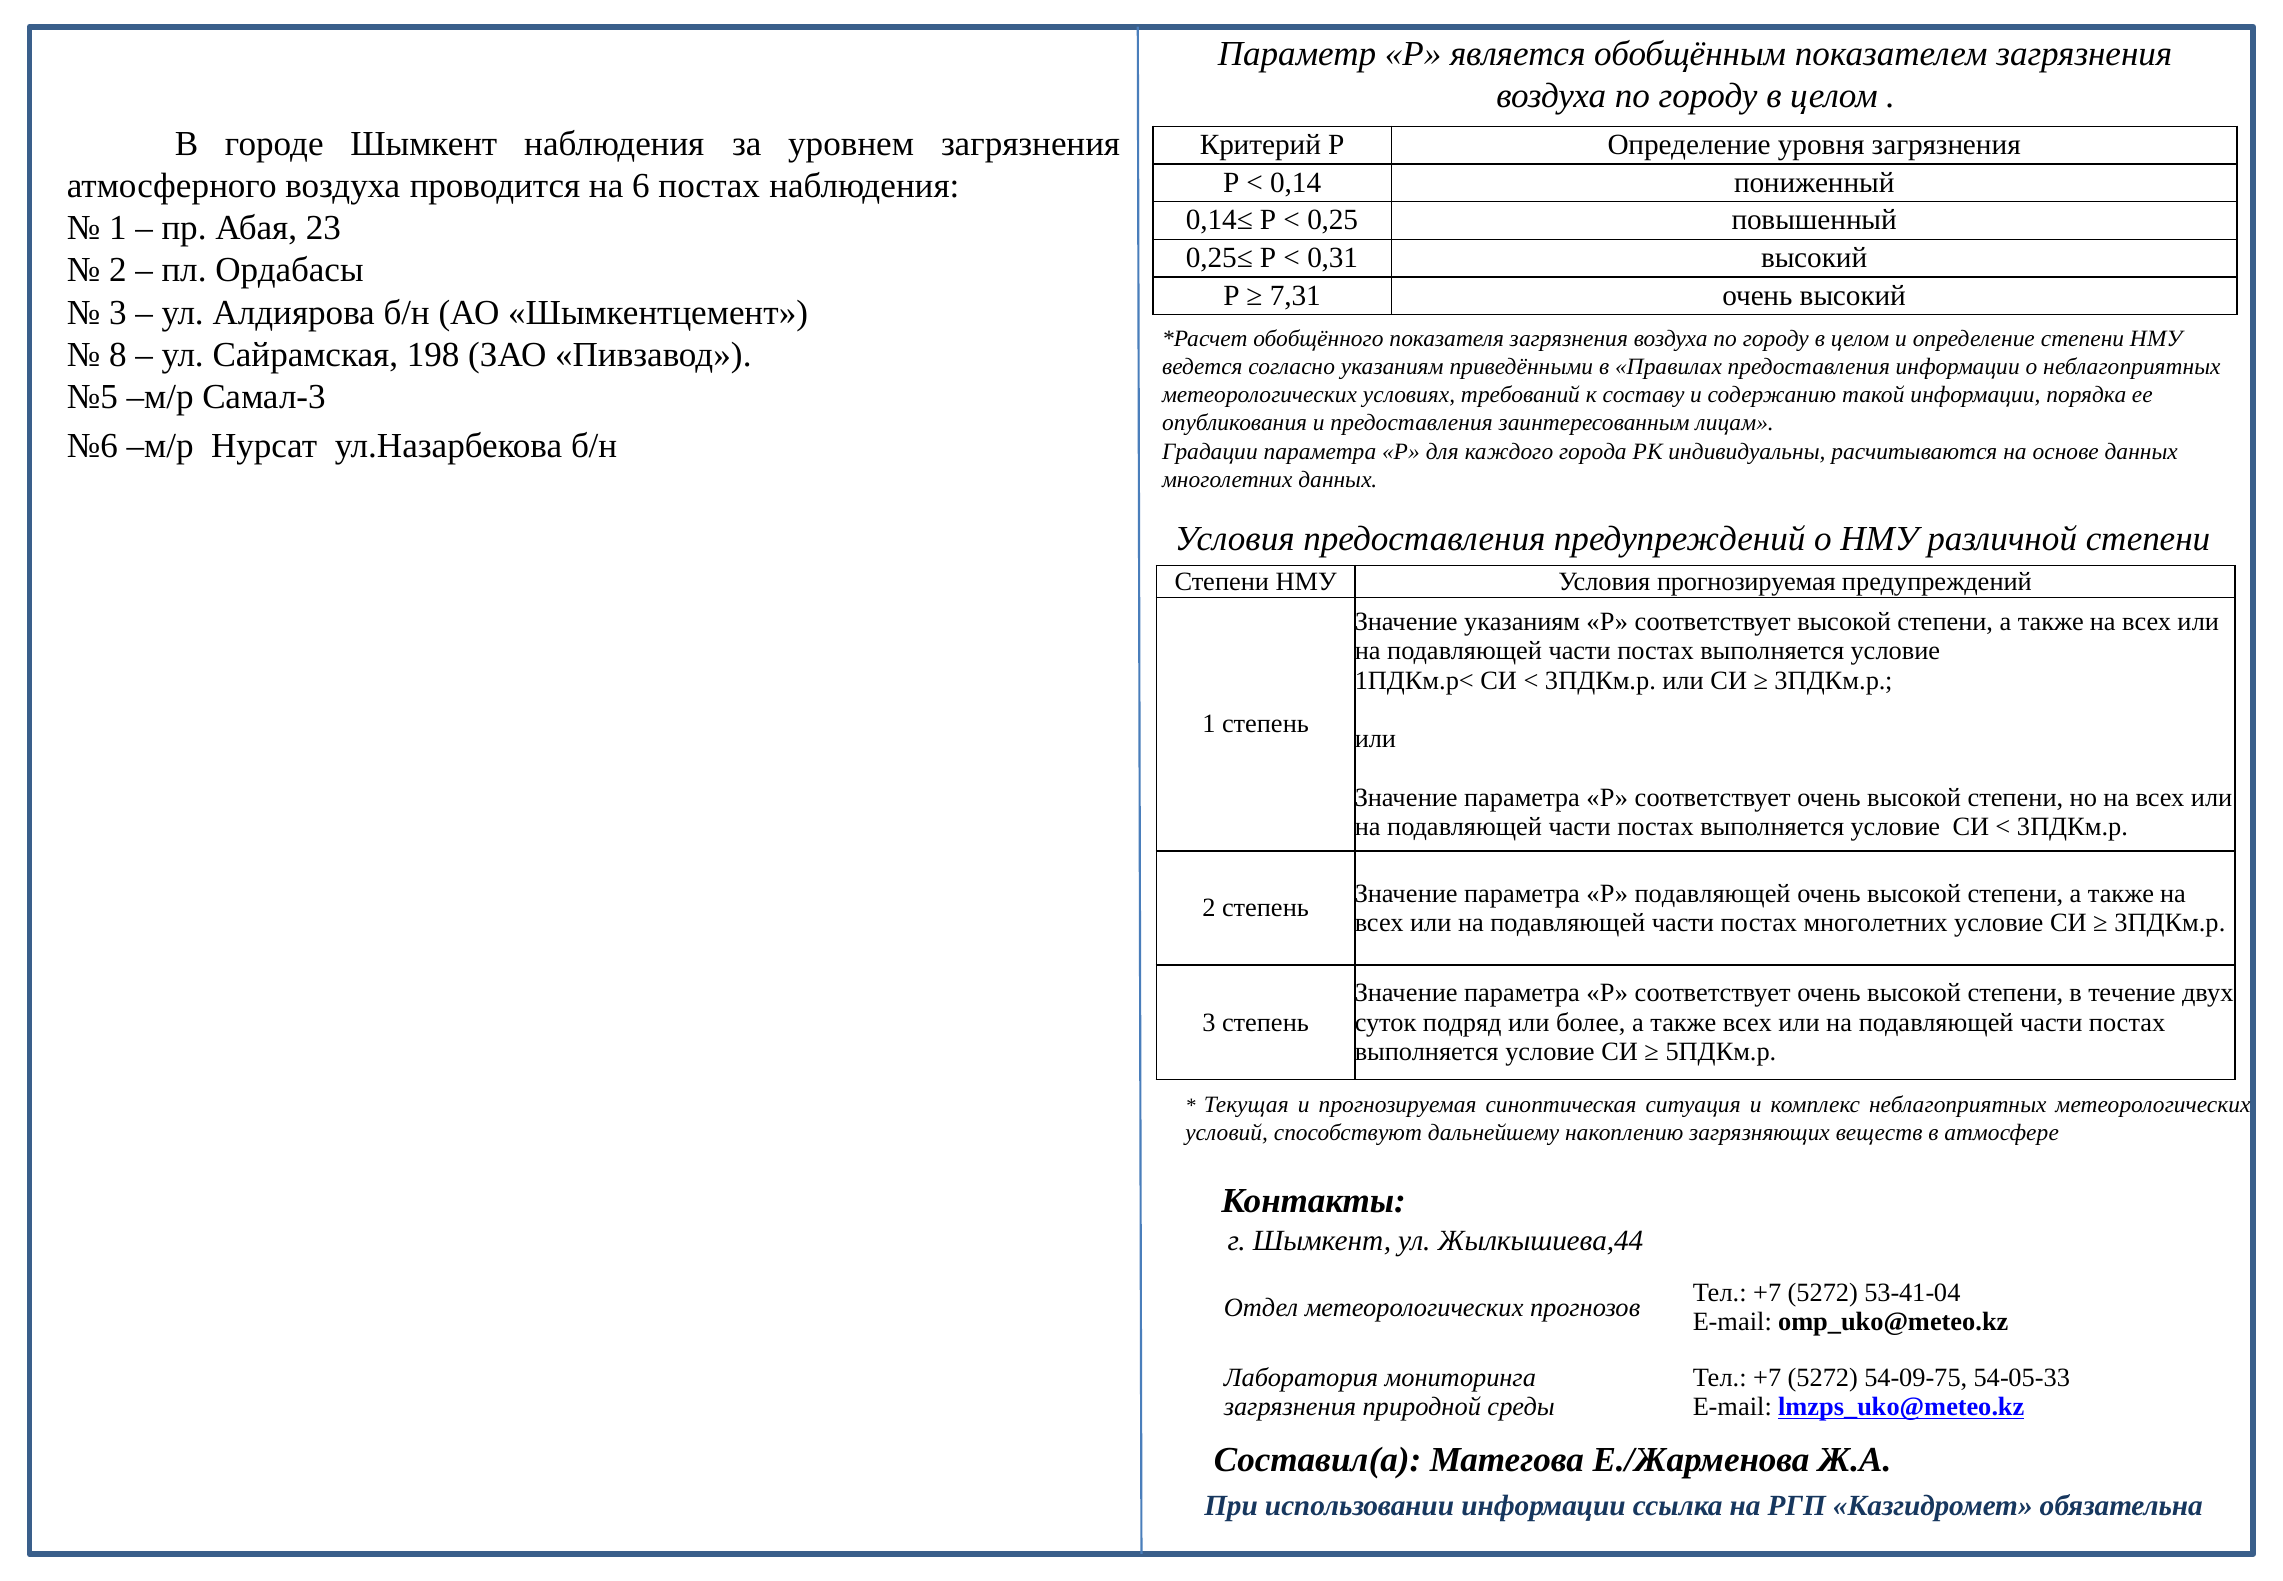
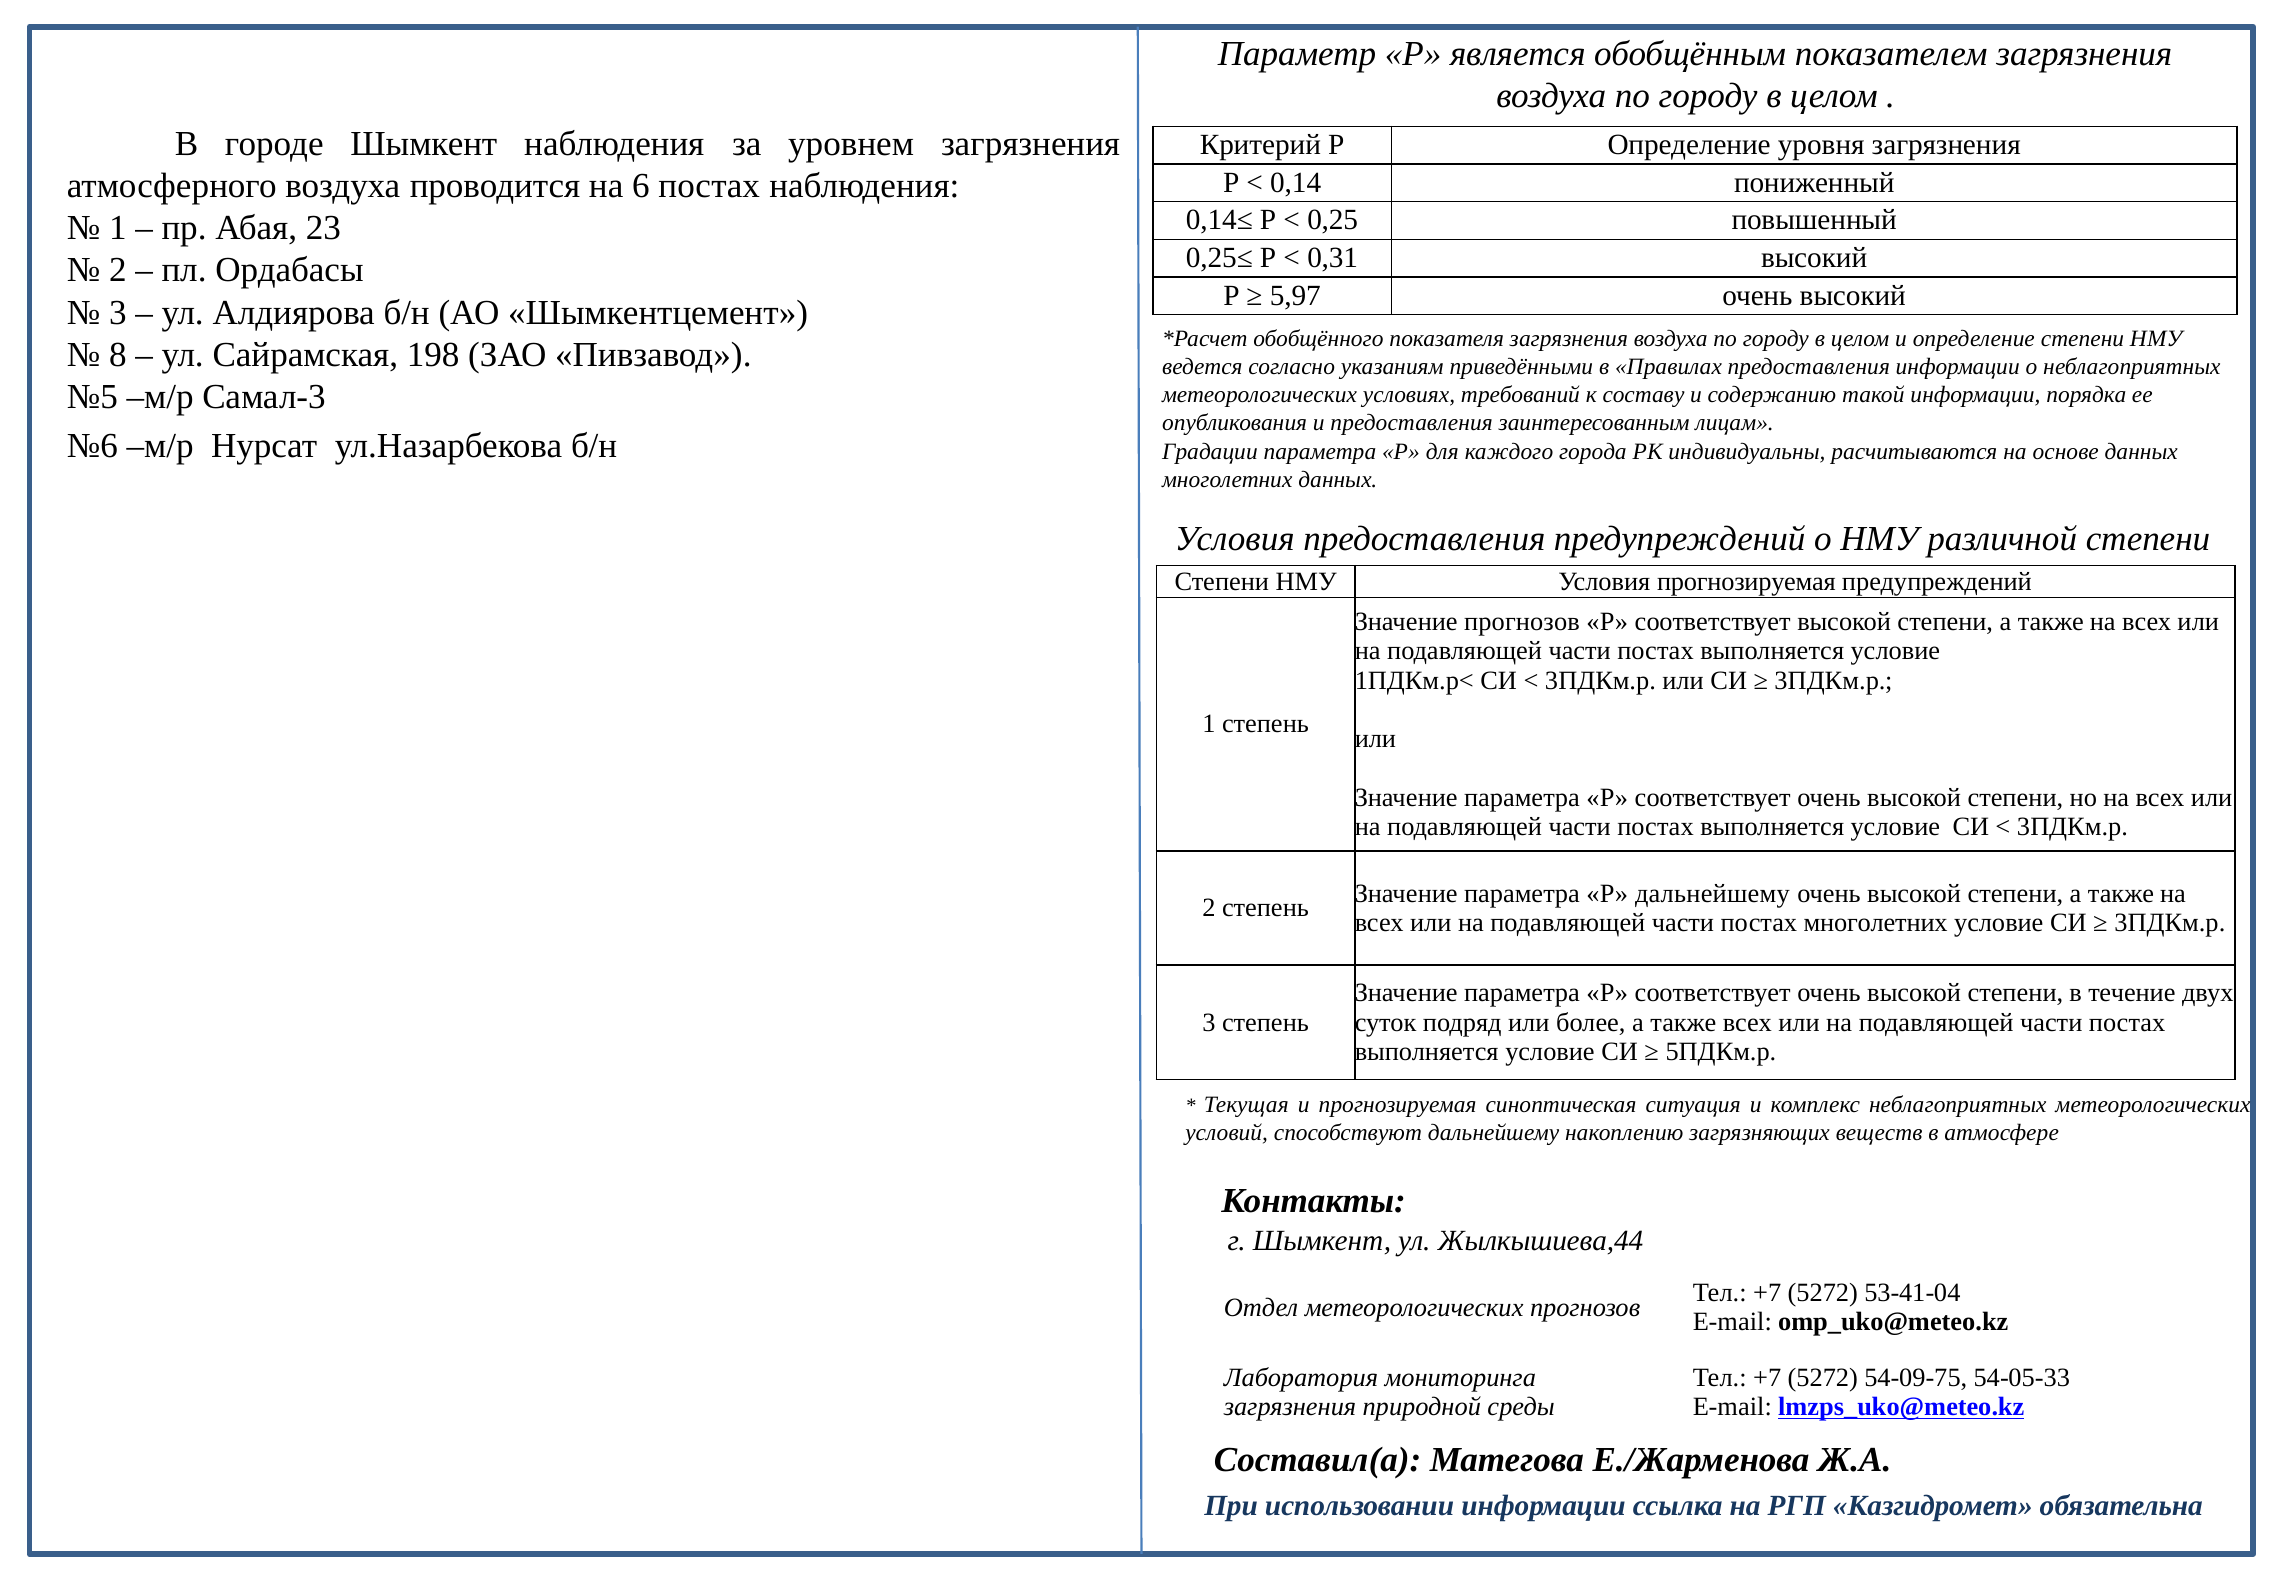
7,31: 7,31 -> 5,97 (1295, 296)
Значение указаниям: указаниям -> прогнозов (1522, 622)
Р подавляющей: подавляющей -> дальнейшему (1712, 893)
